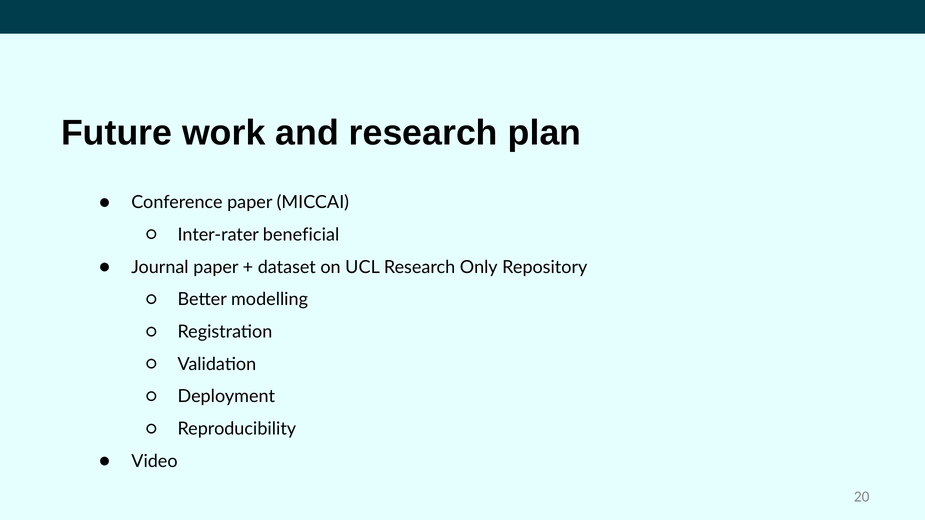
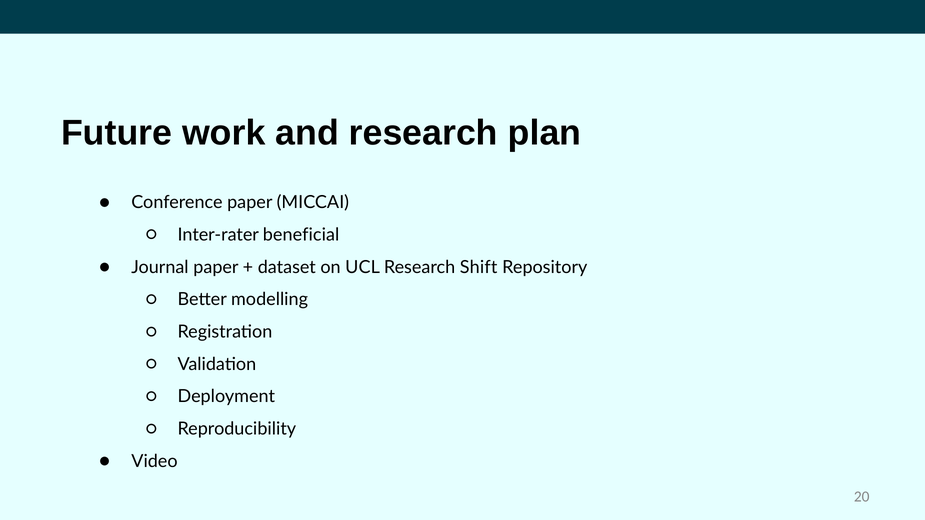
Only: Only -> Shift (479, 267)
